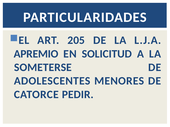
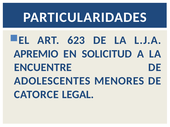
205: 205 -> 623 (76, 40)
SOMETERSE: SOMETERSE -> ENCUENTRE (43, 68)
PEDIR: PEDIR -> LEGAL (78, 95)
